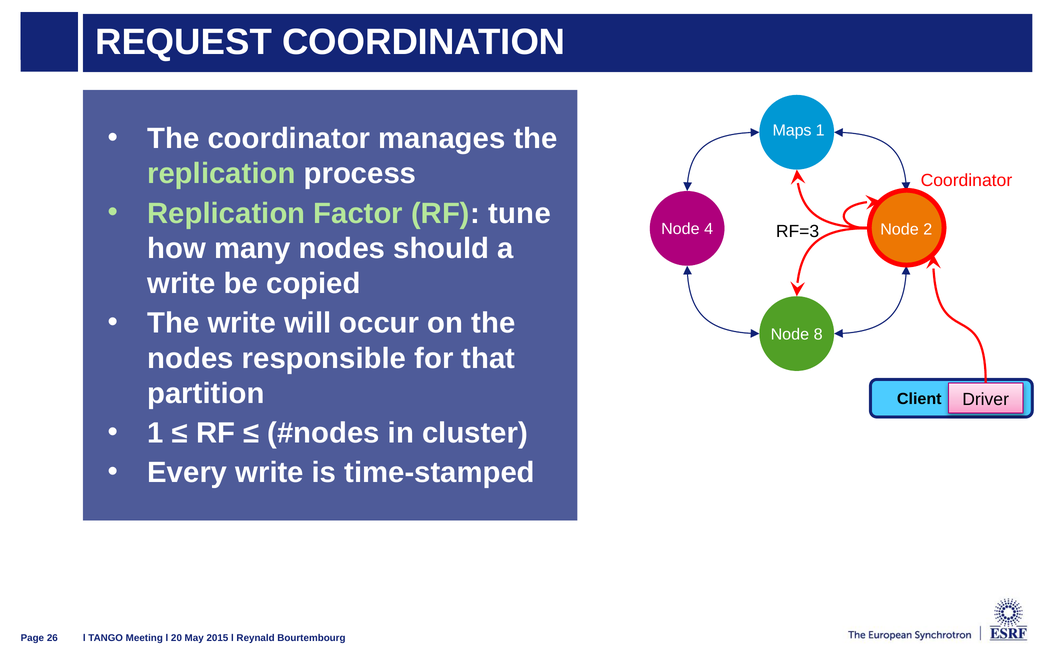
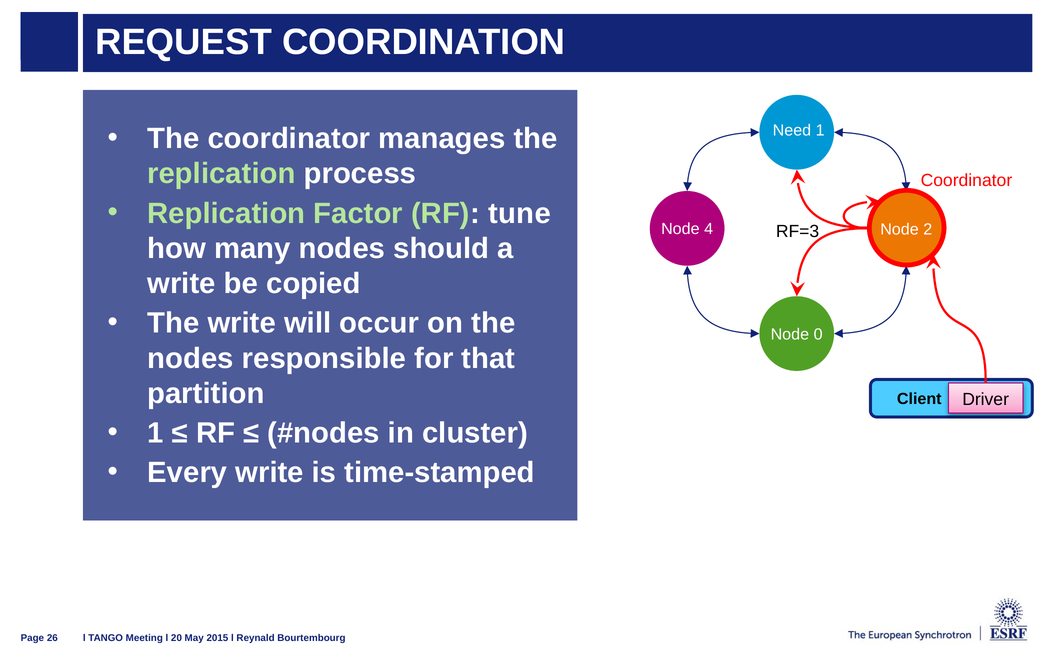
Maps: Maps -> Need (792, 130)
8: 8 -> 0 (818, 334)
